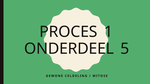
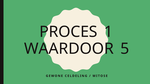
ONDERDEEL: ONDERDEEL -> WAARDOOR (69, 49)
